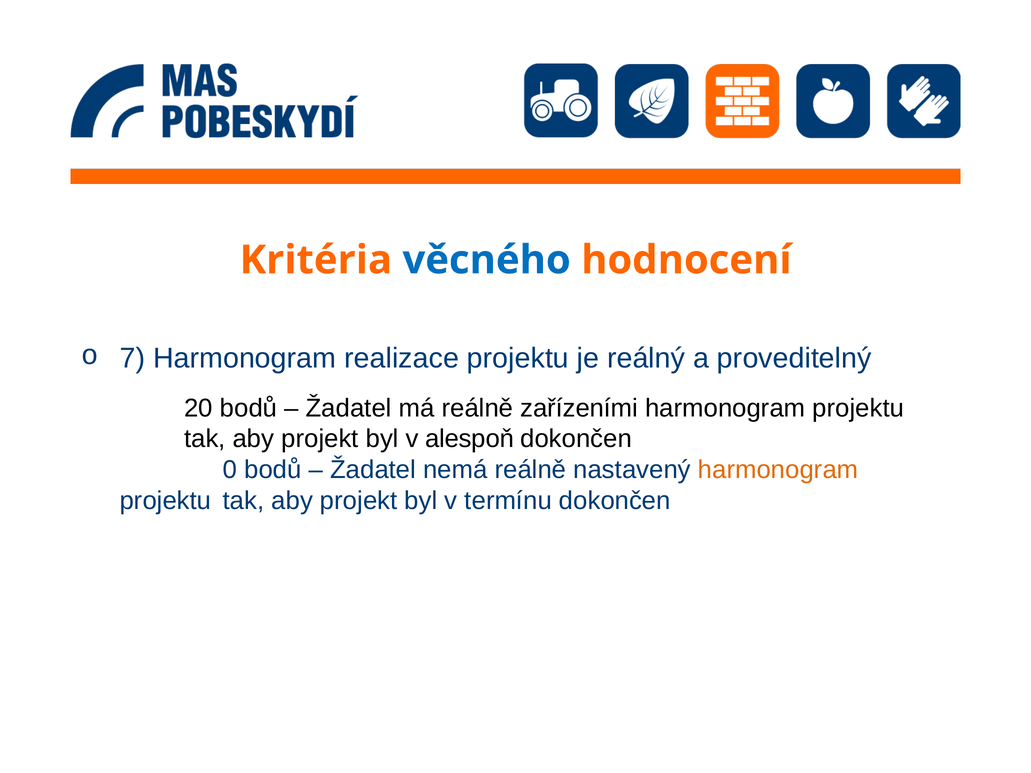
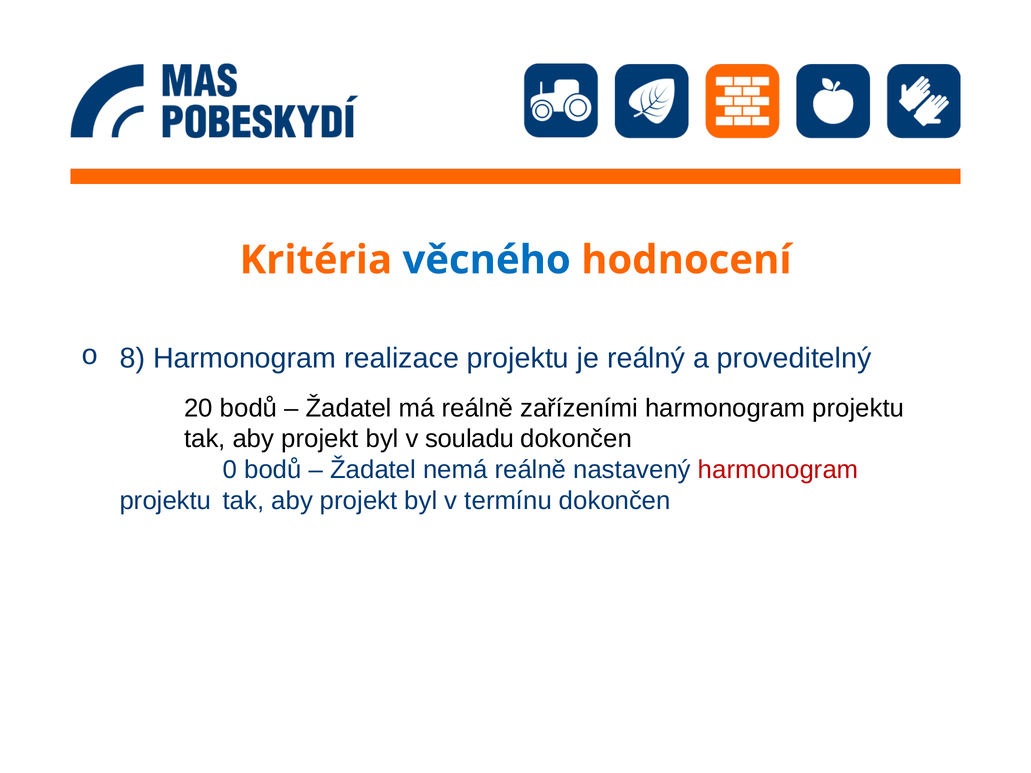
7: 7 -> 8 (132, 359)
alespoň: alespoň -> souladu (470, 439)
harmonogram colour: orange -> red (778, 470)
